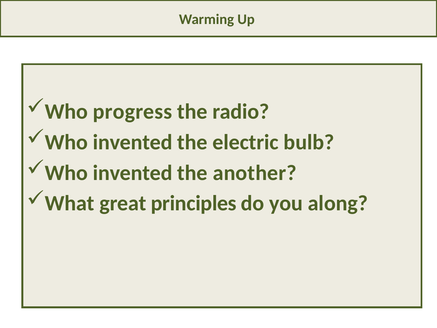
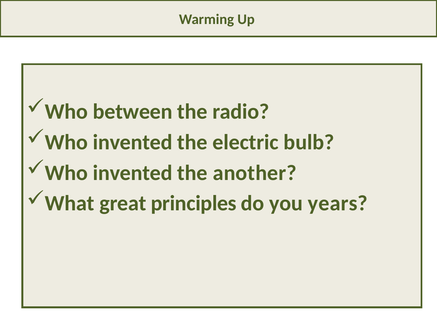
progress: progress -> between (133, 112)
along: along -> years (338, 203)
